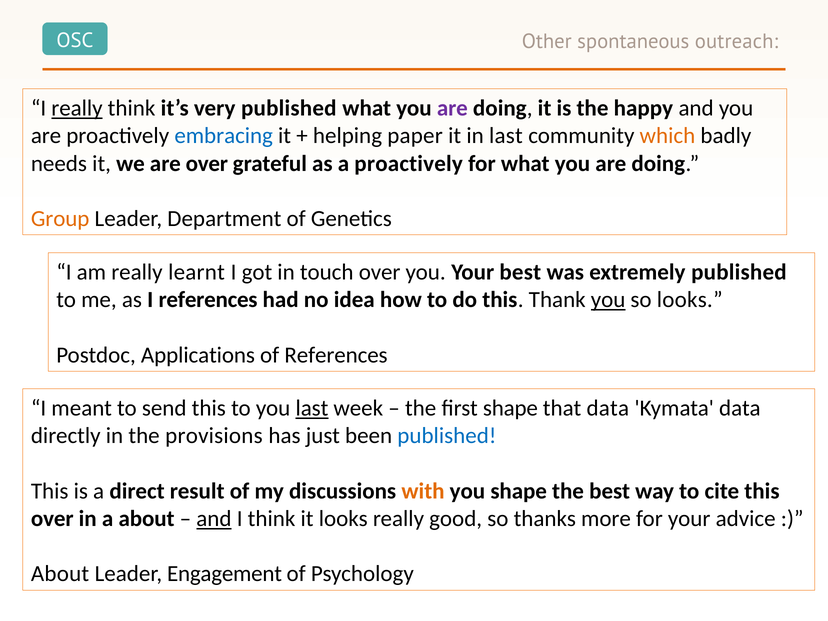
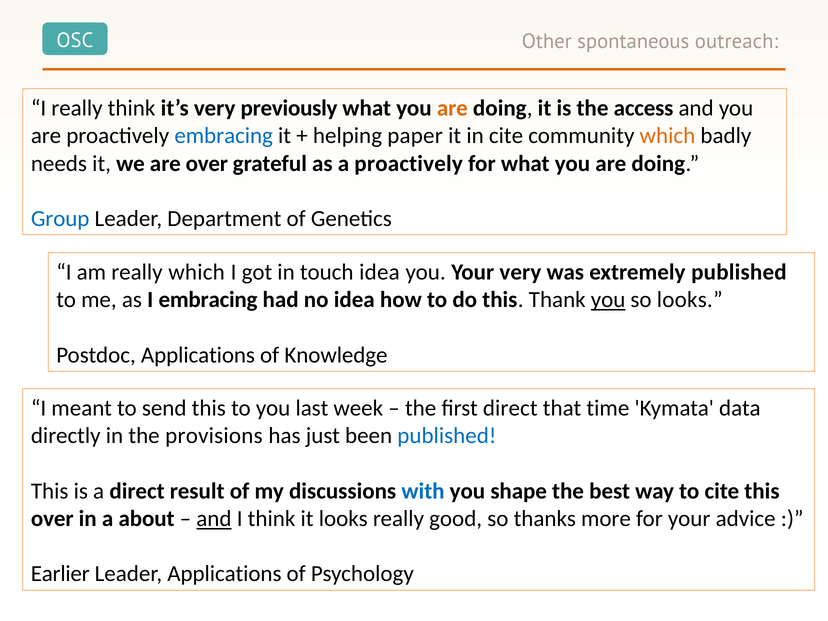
really underline: present -> none (77, 108)
very published: published -> previously (289, 108)
are colour: purple -> orange (452, 108)
happy: happy -> access (644, 108)
in last: last -> cite (506, 136)
Group colour: orange -> blue (60, 219)
really learnt: learnt -> which (197, 272)
touch over: over -> idea (379, 272)
Your best: best -> very (520, 272)
I references: references -> embracing (208, 300)
of References: References -> Knowledge (336, 355)
last underline: present -> none (312, 408)
first shape: shape -> direct (510, 408)
that data: data -> time (608, 408)
with colour: orange -> blue (423, 491)
About: About -> Earlier (60, 574)
Leader Engagement: Engagement -> Applications (224, 574)
